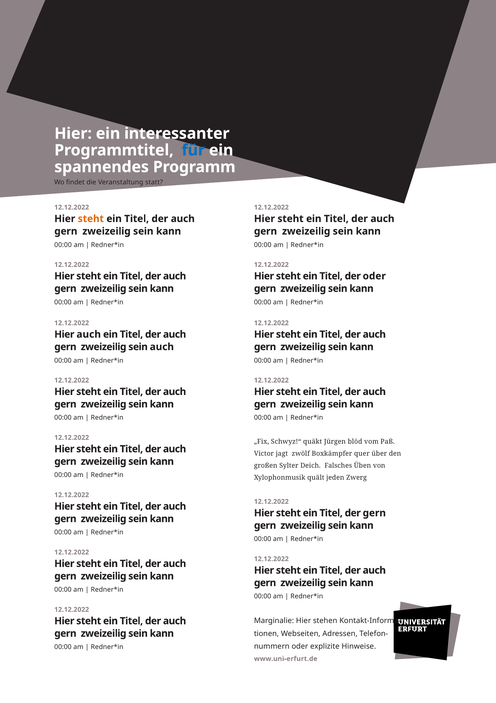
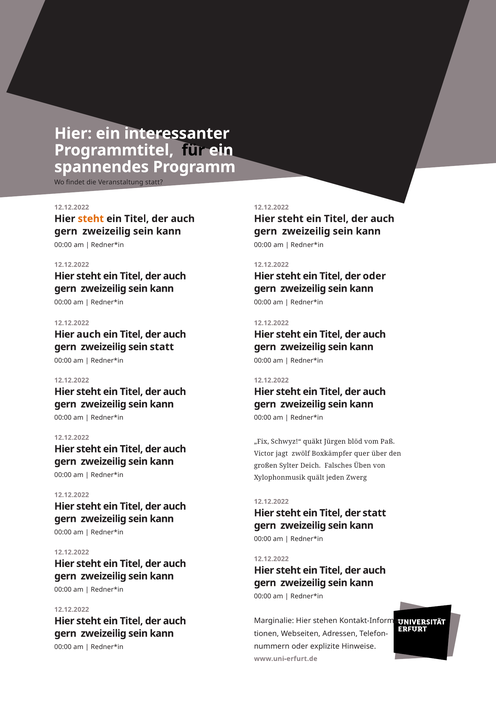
für colour: blue -> black (193, 150)
sein auch: auch -> statt (162, 346)
der gern: gern -> statt (374, 512)
